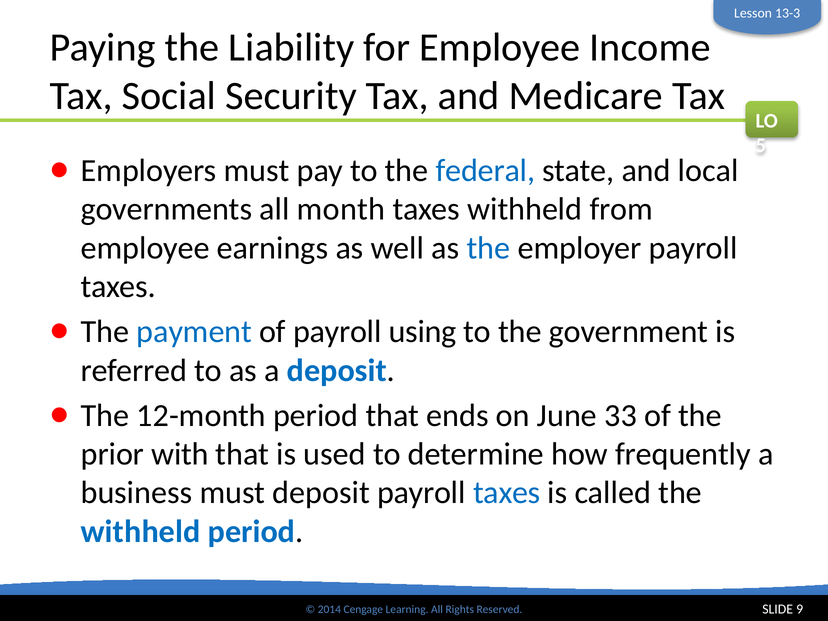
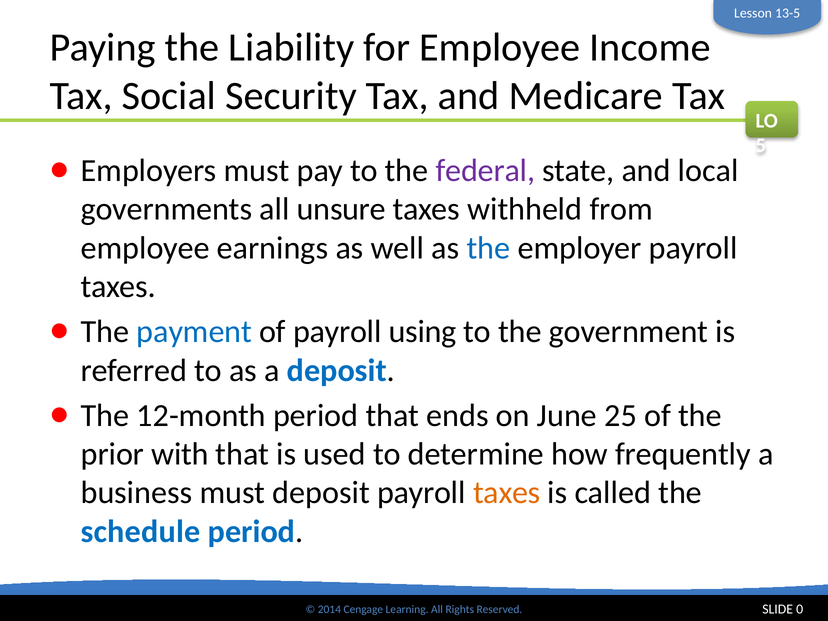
13-3: 13-3 -> 13-5 (788, 13)
federal colour: blue -> purple (485, 171)
month: month -> unsure (341, 209)
33: 33 -> 25 (621, 415)
taxes colour: blue -> orange (507, 493)
withheld: withheld -> schedule (141, 531)
9: 9 -> 0 (800, 609)
